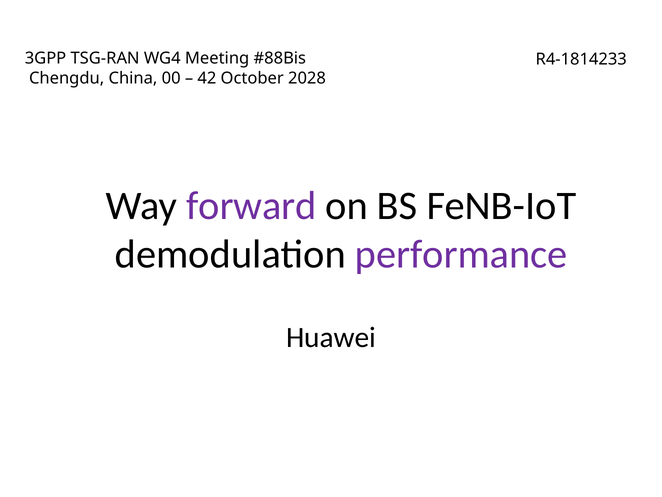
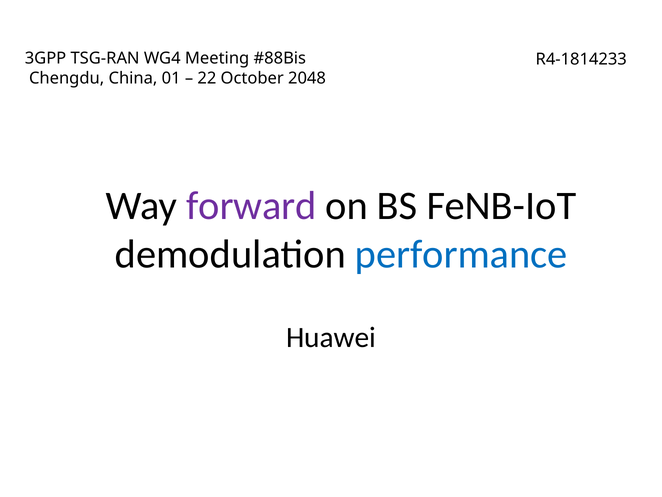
00: 00 -> 01 (171, 78)
42: 42 -> 22 (207, 78)
2028: 2028 -> 2048 (307, 78)
performance colour: purple -> blue (461, 254)
